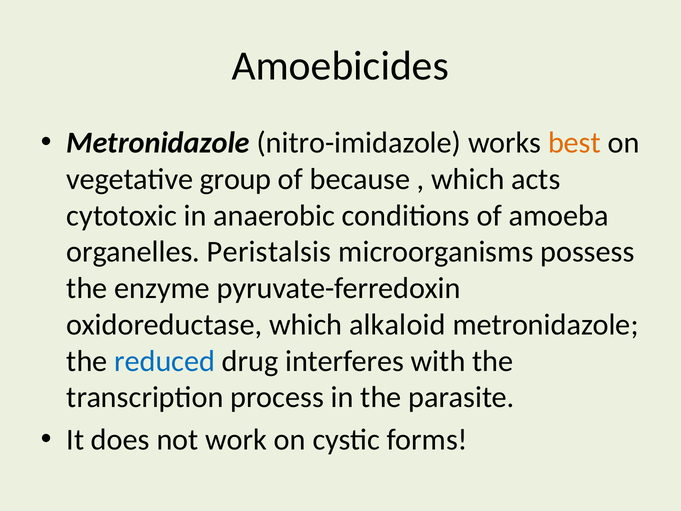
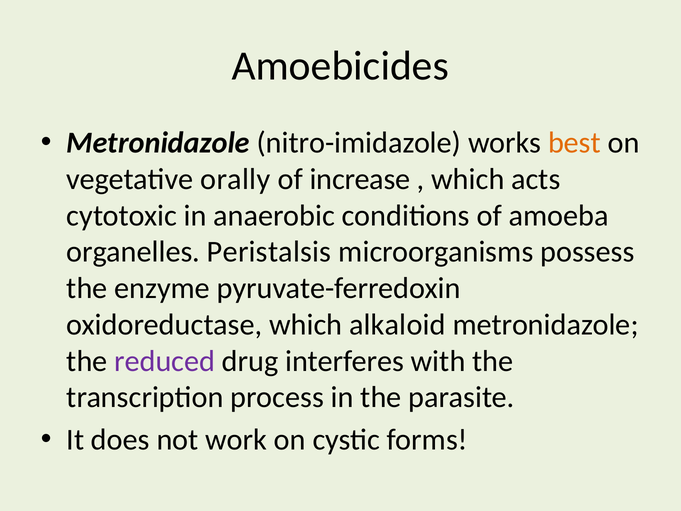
group: group -> orally (235, 179)
because: because -> increase (360, 179)
reduced colour: blue -> purple (165, 361)
